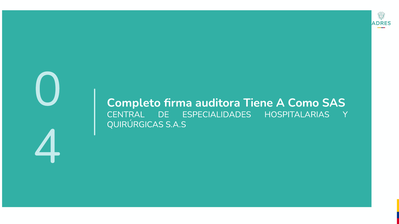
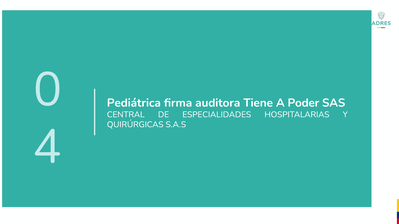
Completo: Completo -> Pediátrica (134, 103)
Como: Como -> Poder (303, 103)
